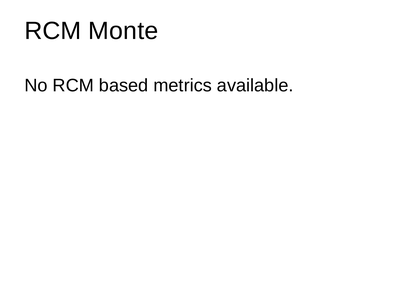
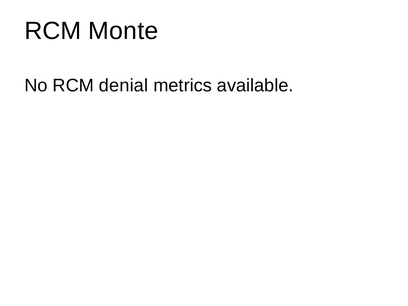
based: based -> denial (124, 86)
